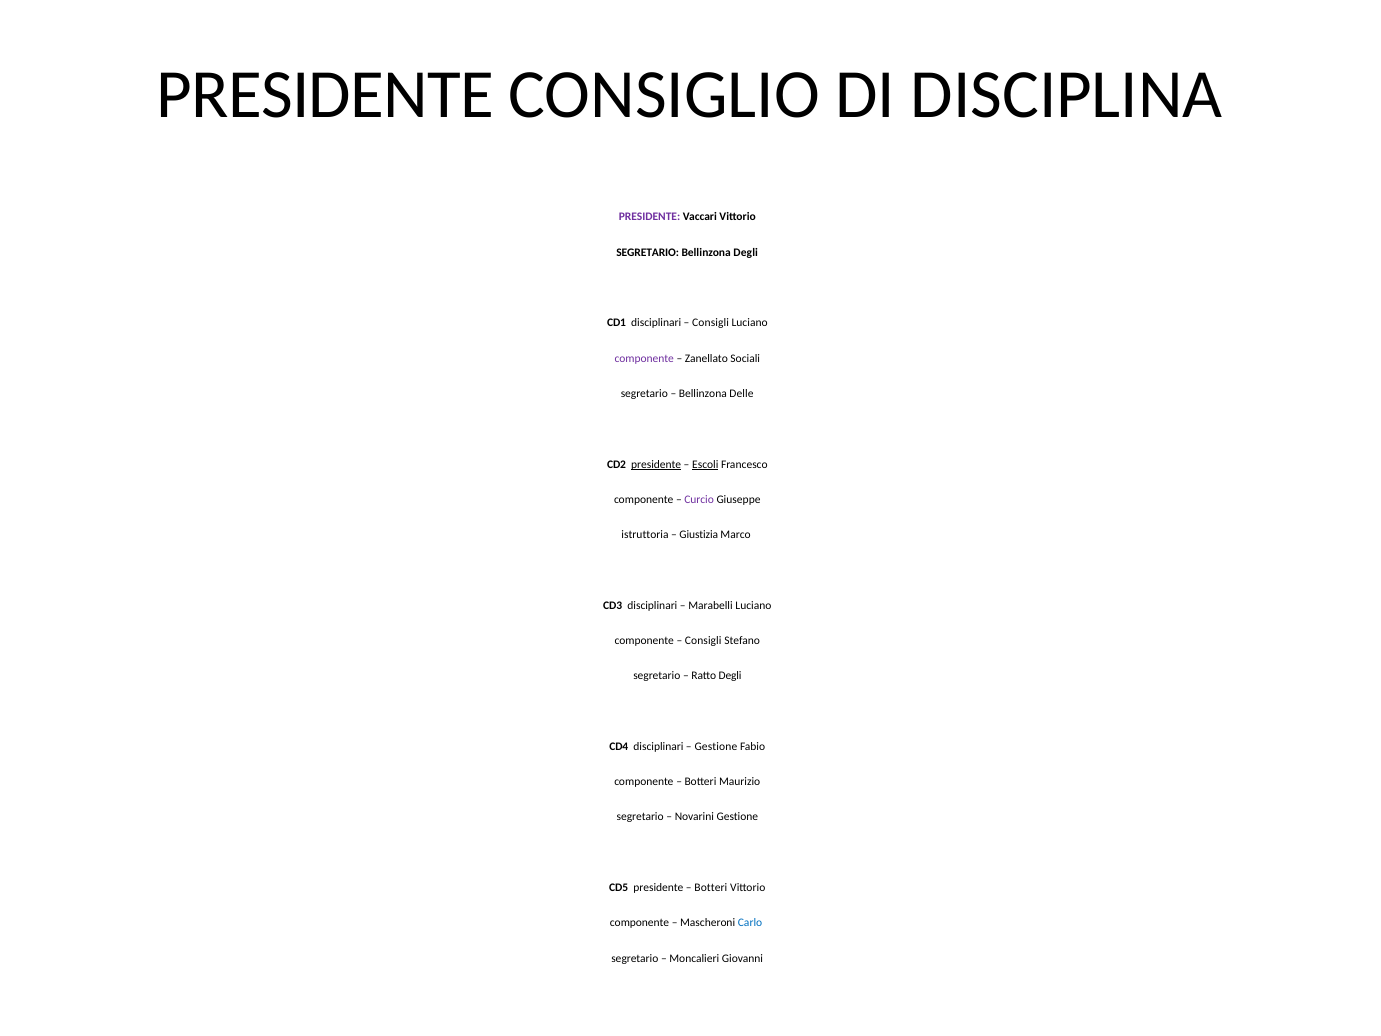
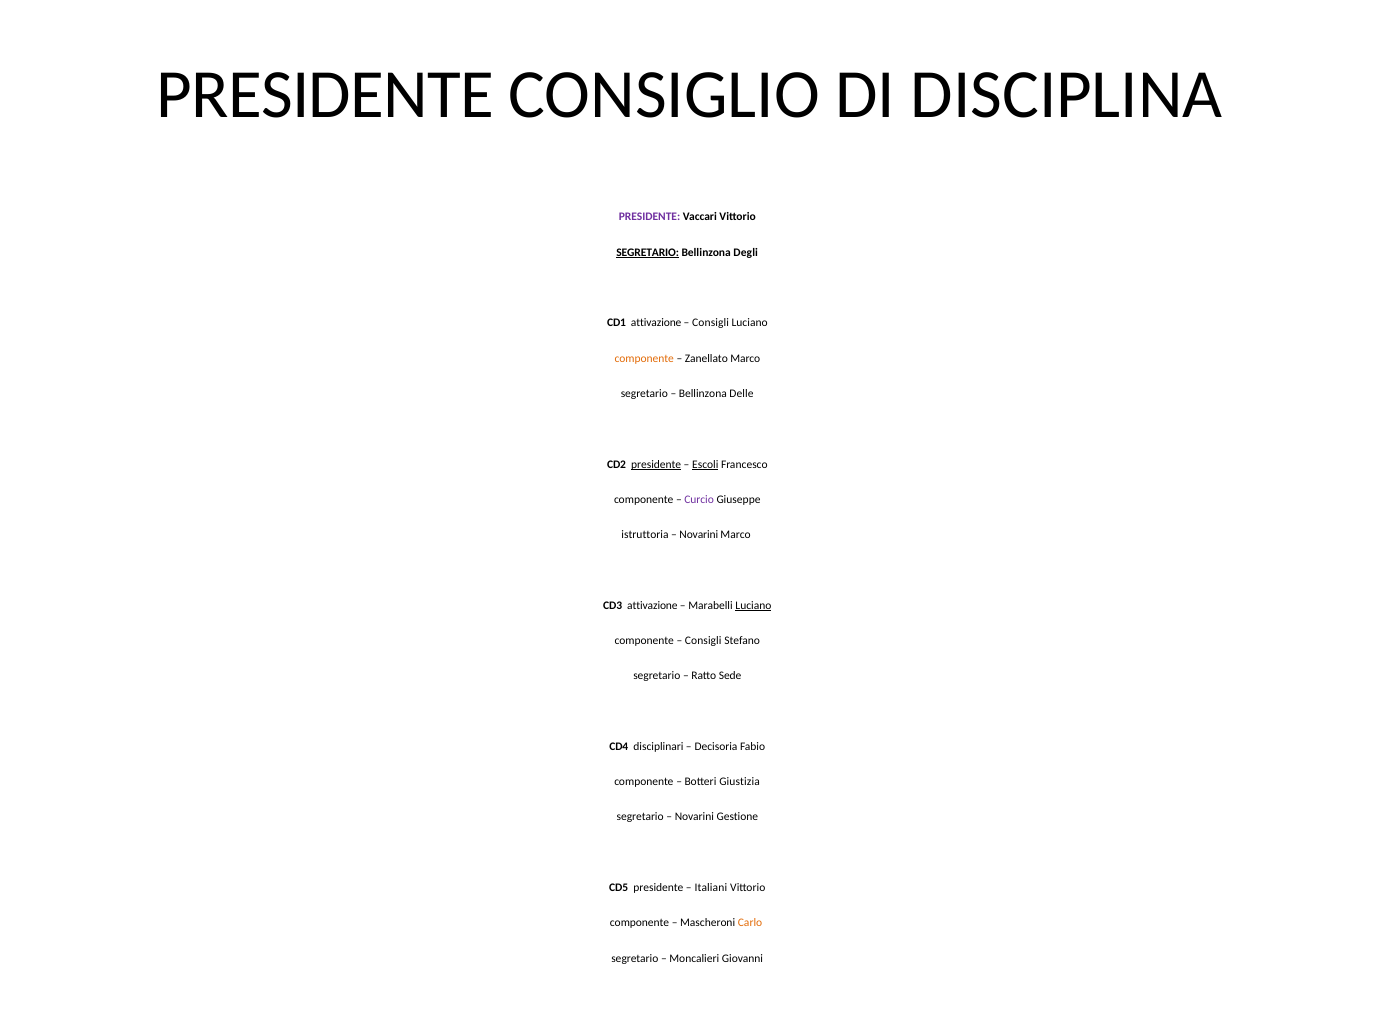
SEGRETARIO underline: none -> present (648, 252)
CD1 disciplinari: disciplinari -> attivazione (656, 323)
componente colour: purple -> orange (644, 358)
Zanellato Sociali: Sociali -> Marco (745, 358)
Giustizia: Giustizia -> Novarini (699, 535)
CD3 disciplinari: disciplinari -> attivazione (652, 605)
Luciano underline: none -> present (753, 605)
Ratto Degli: Degli -> Sede (730, 676)
Gestione: Gestione -> Decisoria (716, 746)
Maurizio: Maurizio -> Giustizia (740, 782)
Botteri: Botteri -> Italiani (711, 888)
Carlo colour: blue -> orange (750, 923)
